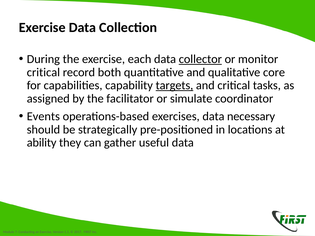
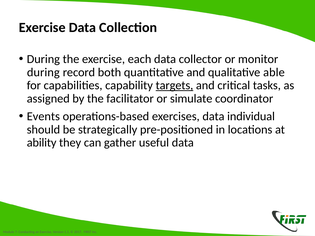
collector underline: present -> none (200, 59)
critical: critical -> during (43, 72)
core: core -> able (274, 72)
necessary: necessary -> individual (251, 116)
